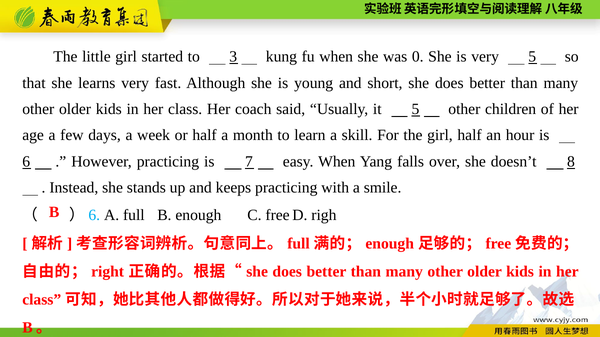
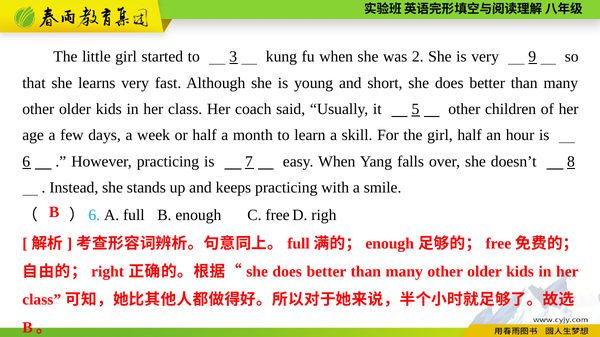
0: 0 -> 2 (418, 57)
very 5: 5 -> 9 (532, 57)
